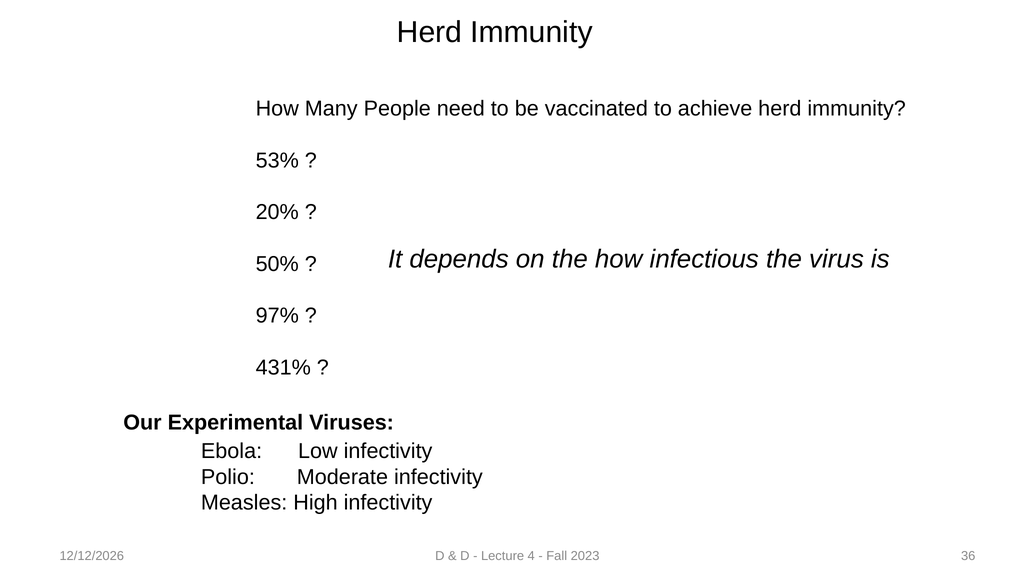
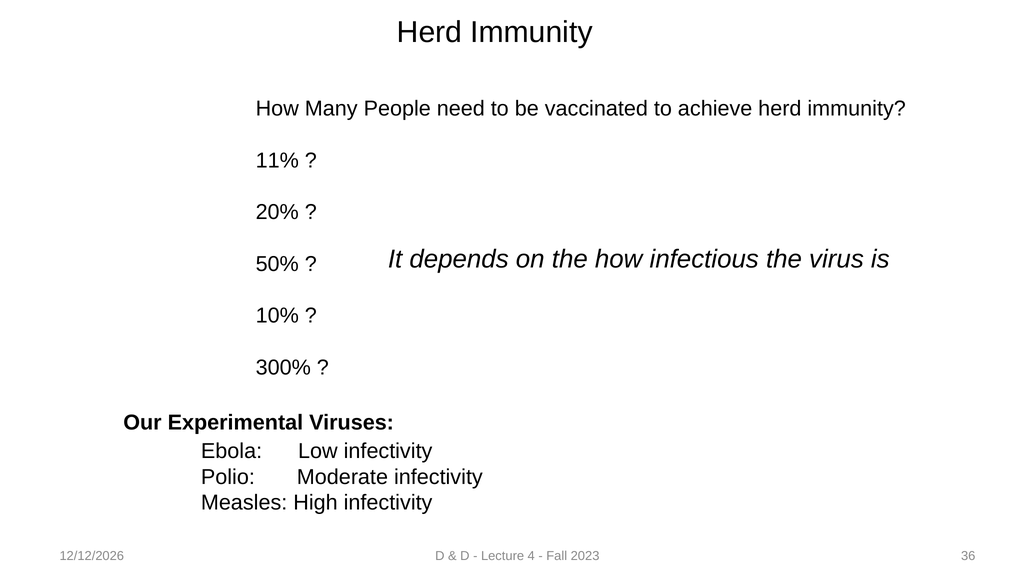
53%: 53% -> 11% (277, 161)
97%: 97% -> 10% (277, 316)
431%: 431% -> 300% (283, 368)
